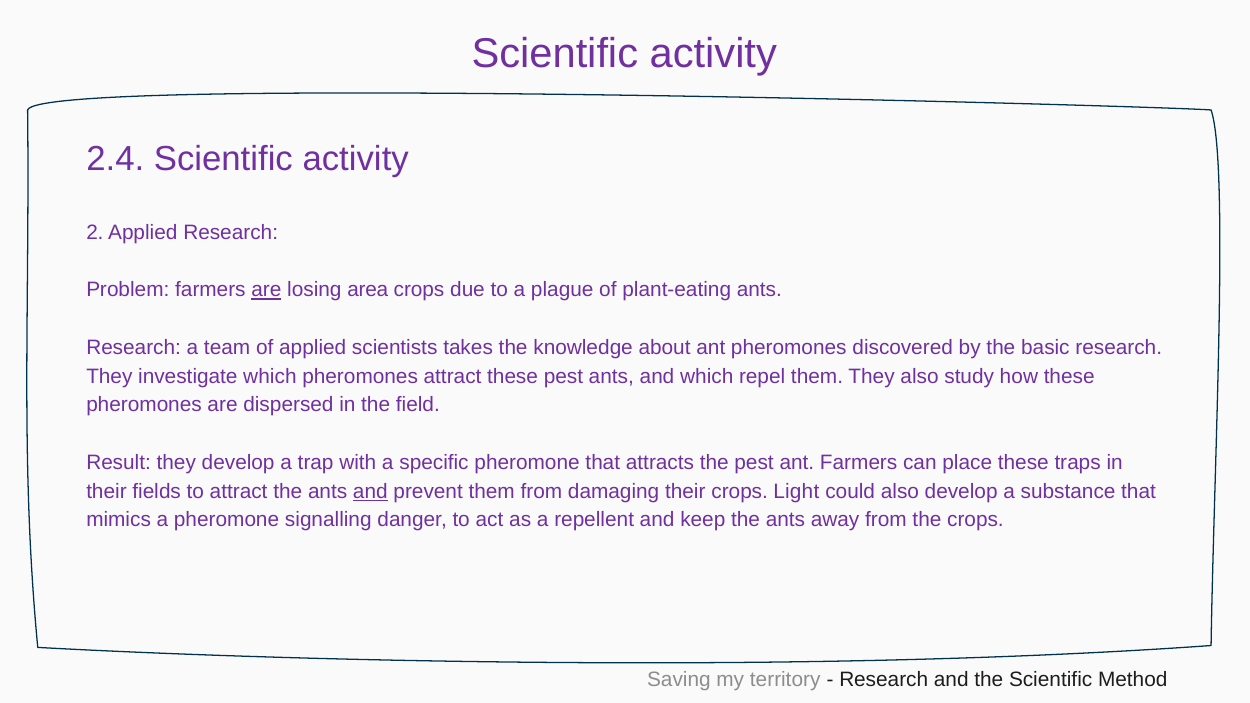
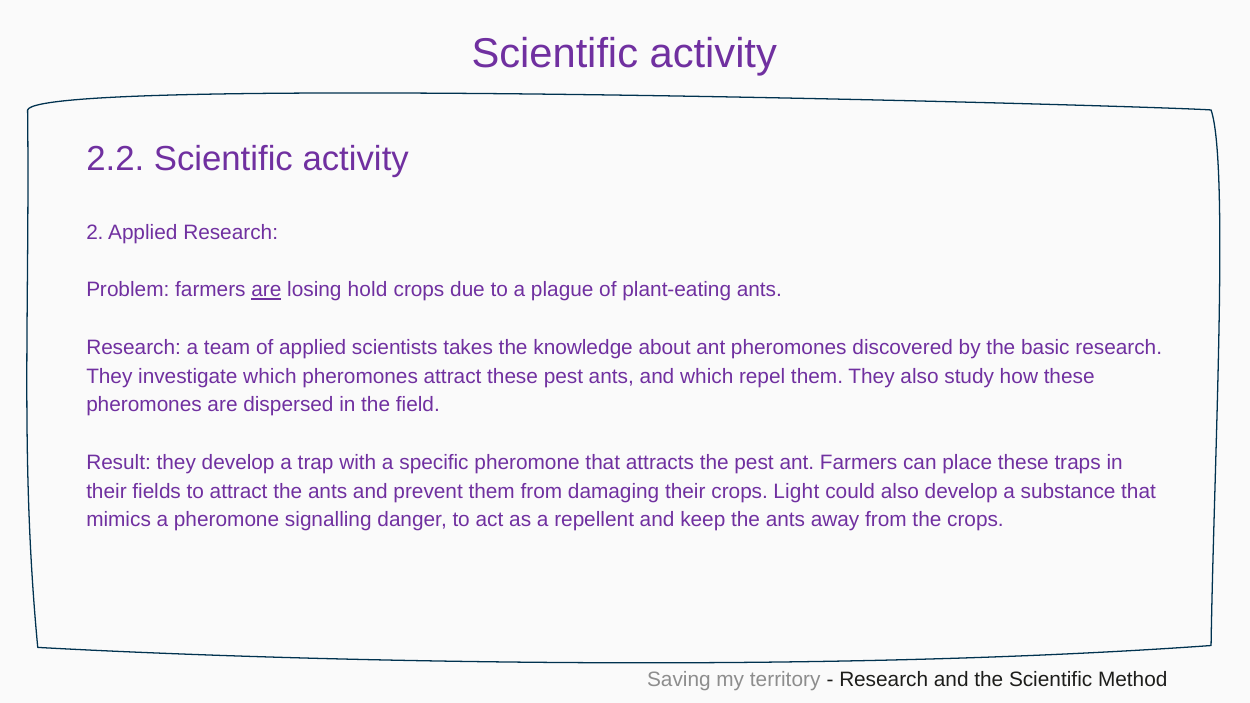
2.4: 2.4 -> 2.2 (115, 159)
area: area -> hold (368, 290)
and underline: present -> none (370, 491)
